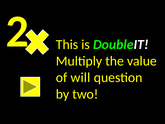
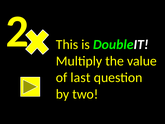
will: will -> last (80, 77)
